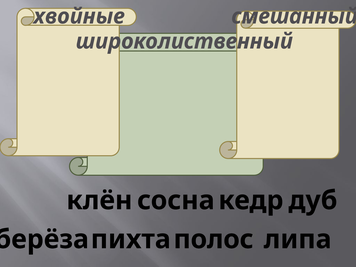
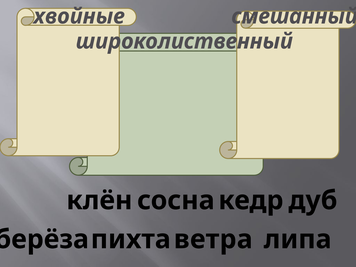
полос: полос -> ветра (213, 239)
